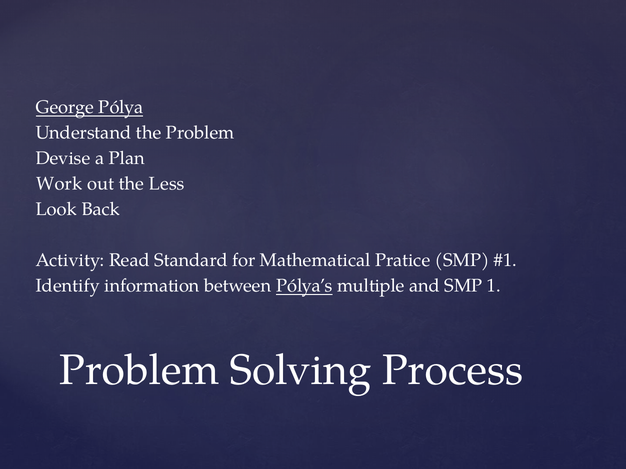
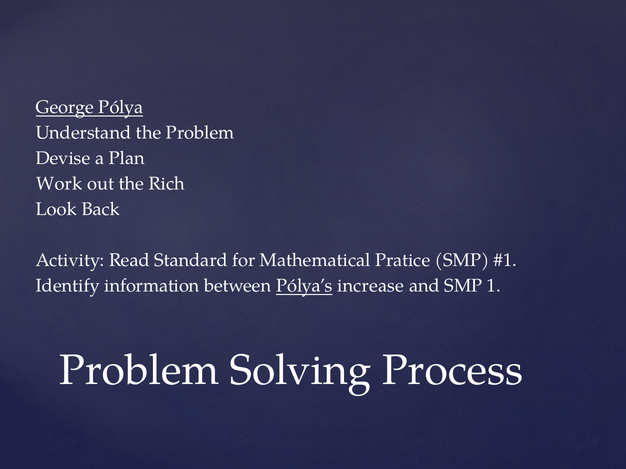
Less: Less -> Rich (167, 184)
multiple: multiple -> increase (371, 286)
